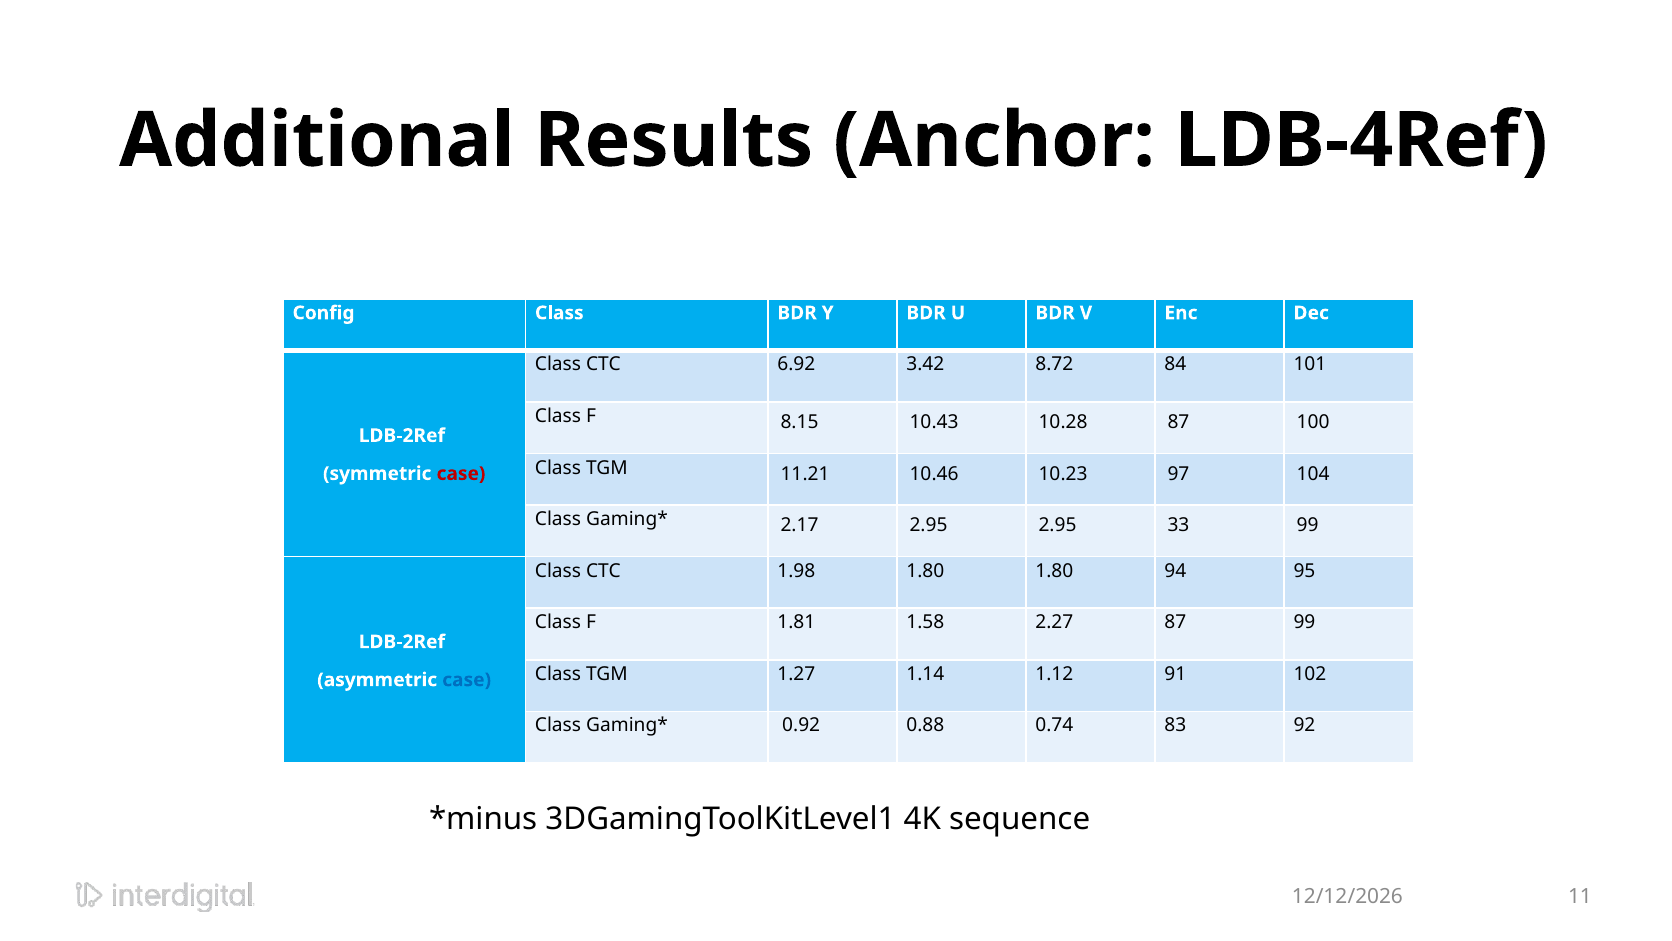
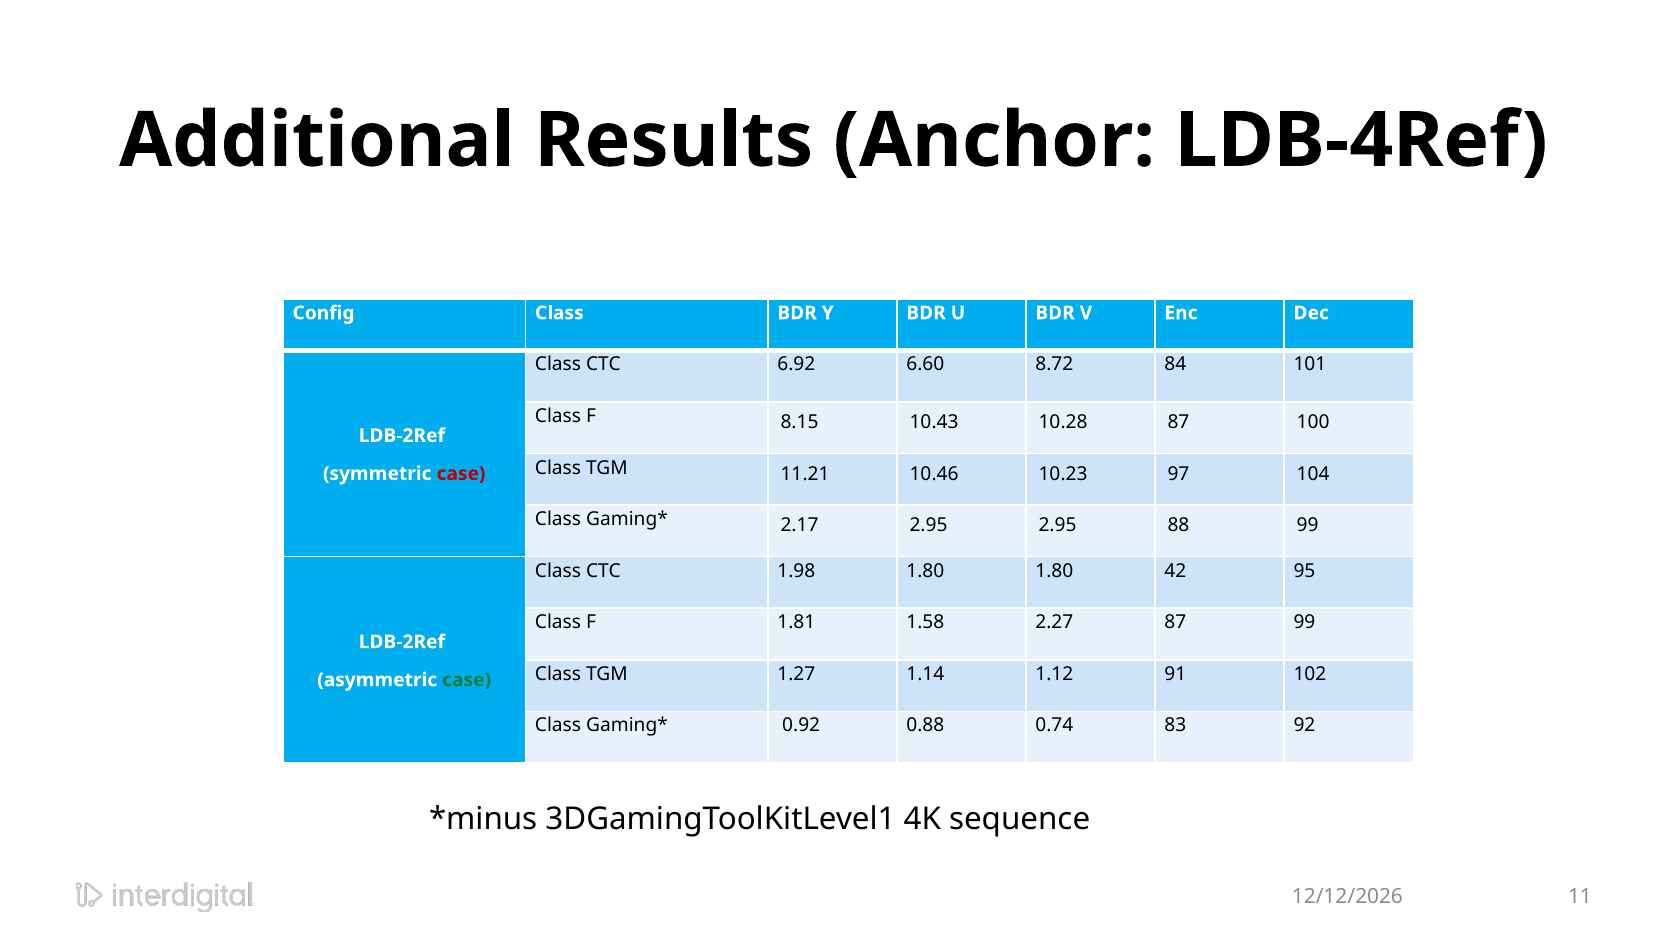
3.42: 3.42 -> 6.60 (925, 364)
33: 33 -> 88 (1179, 525)
94: 94 -> 42 (1175, 571)
case colour: blue -> green (467, 680)
